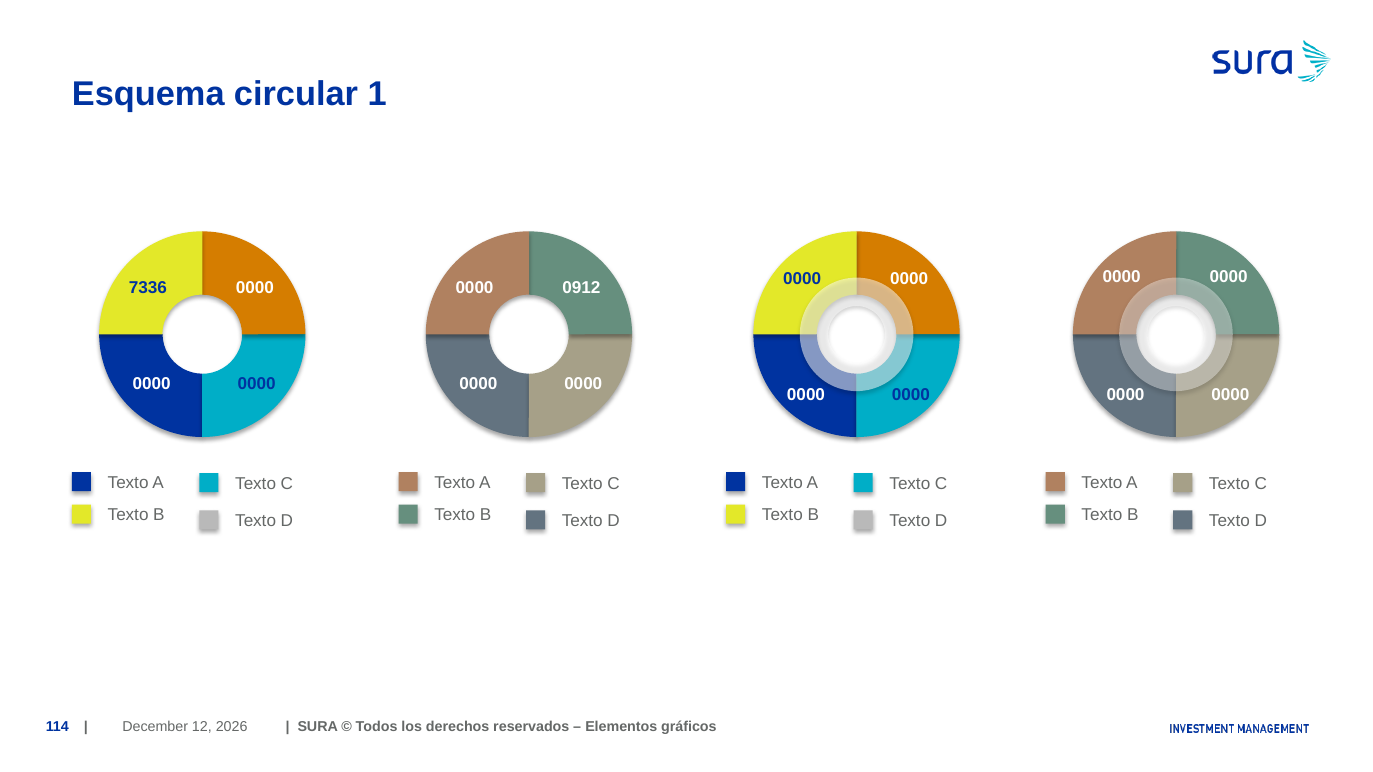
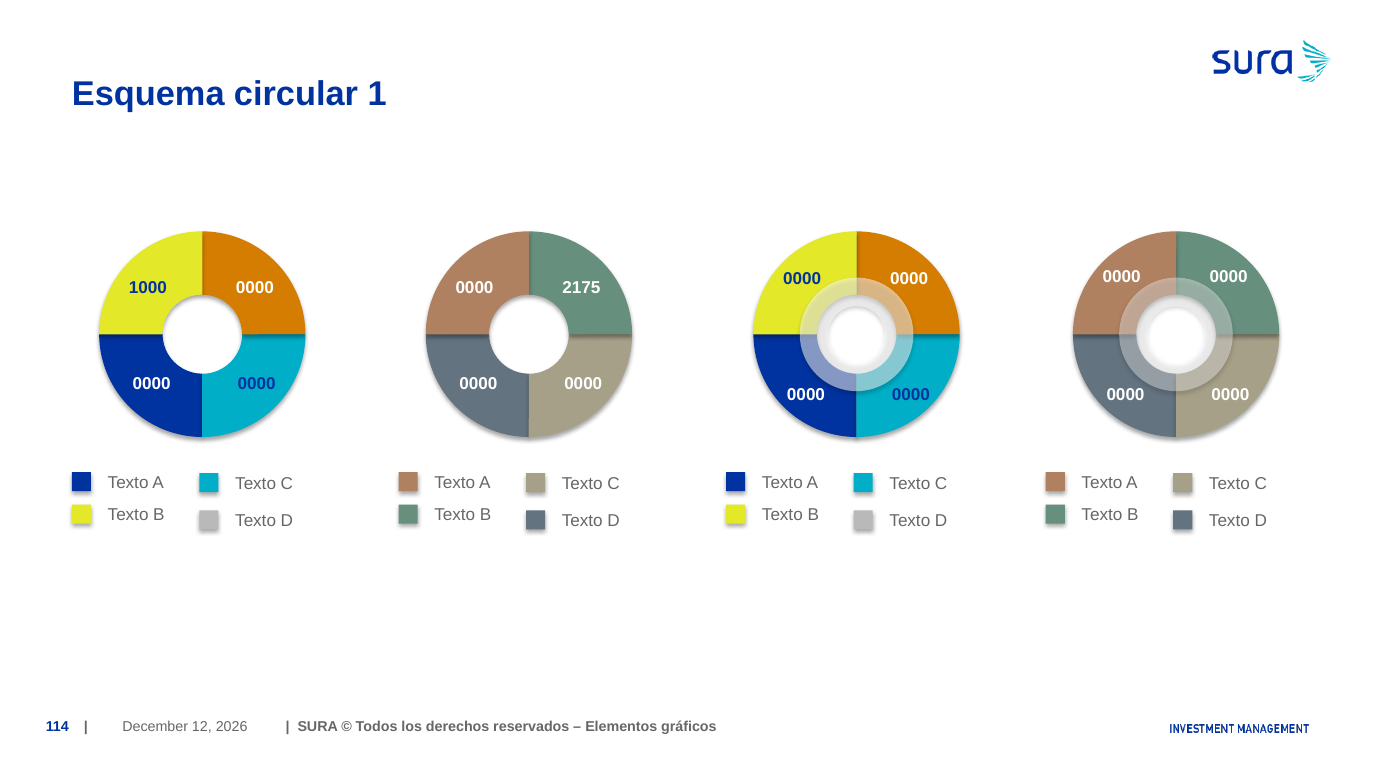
7336: 7336 -> 1000 (148, 288)
0912: 0912 -> 2175 (582, 288)
